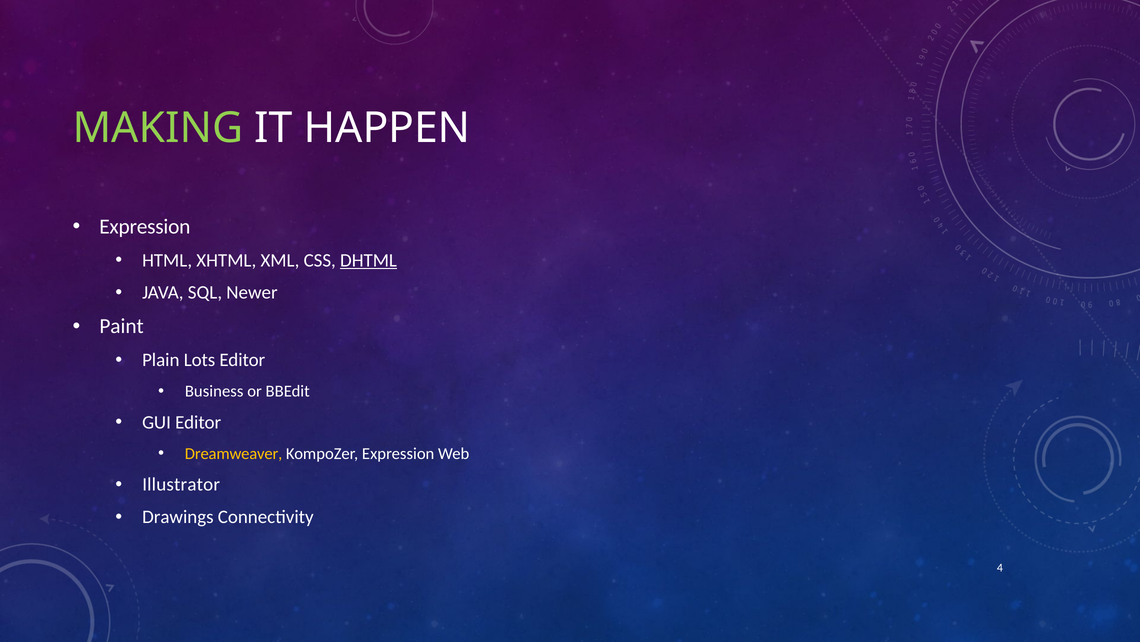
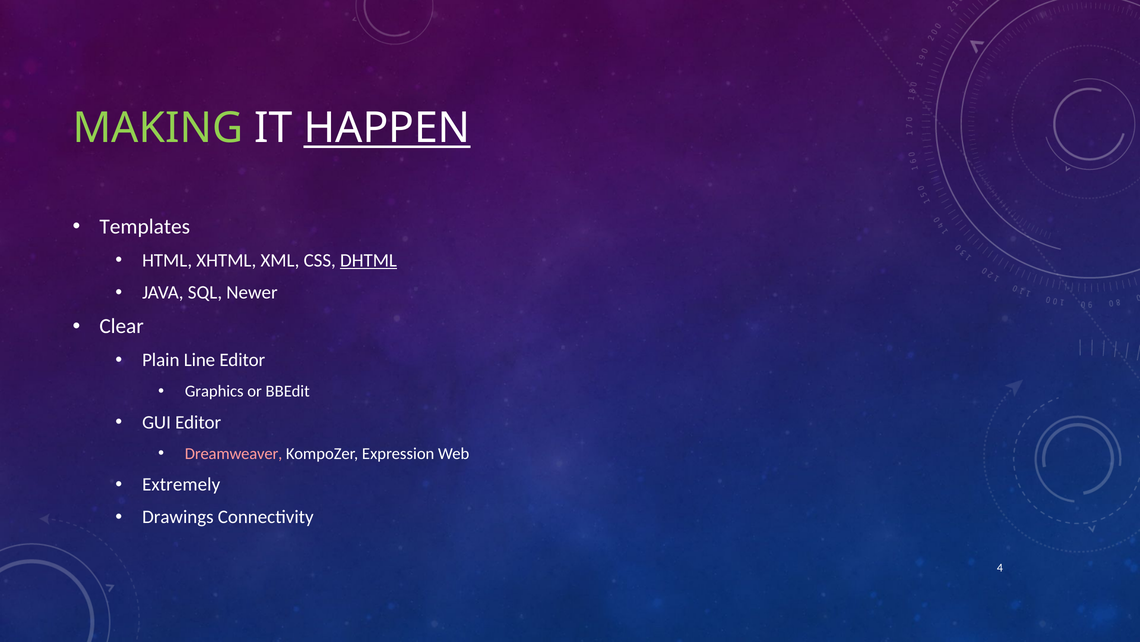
HAPPEN underline: none -> present (387, 128)
Expression: Expression -> Templates (145, 226)
Paint: Paint -> Clear (122, 326)
Lots: Lots -> Line (199, 360)
Business: Business -> Graphics (214, 391)
Dreamweaver colour: yellow -> pink (234, 453)
Illustrator: Illustrator -> Extremely (181, 484)
